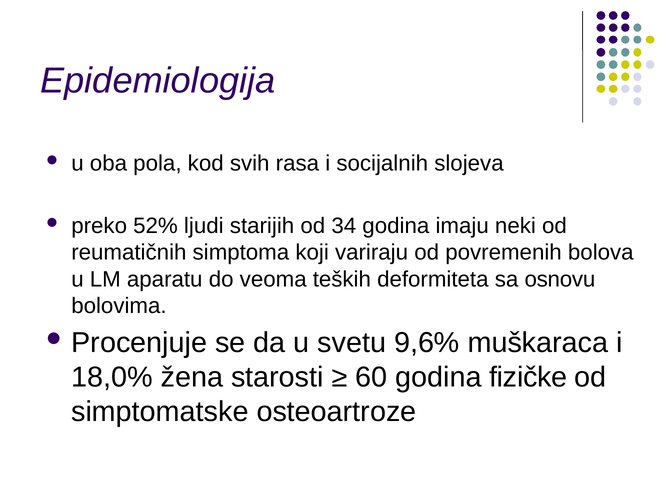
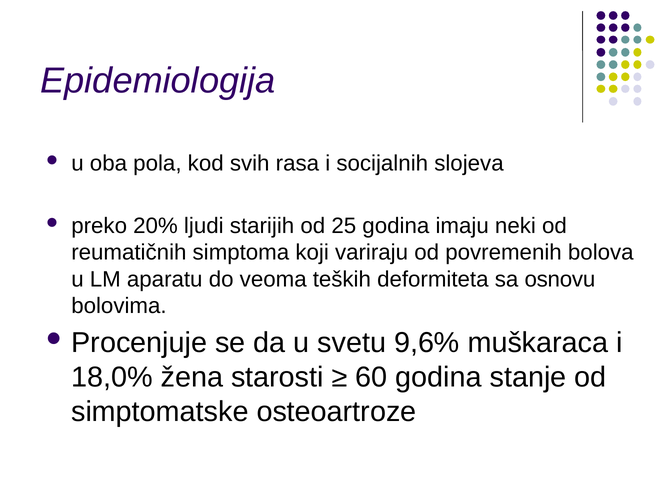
52%: 52% -> 20% (155, 226)
34: 34 -> 25 (344, 226)
fizičke: fizičke -> stanje (528, 378)
